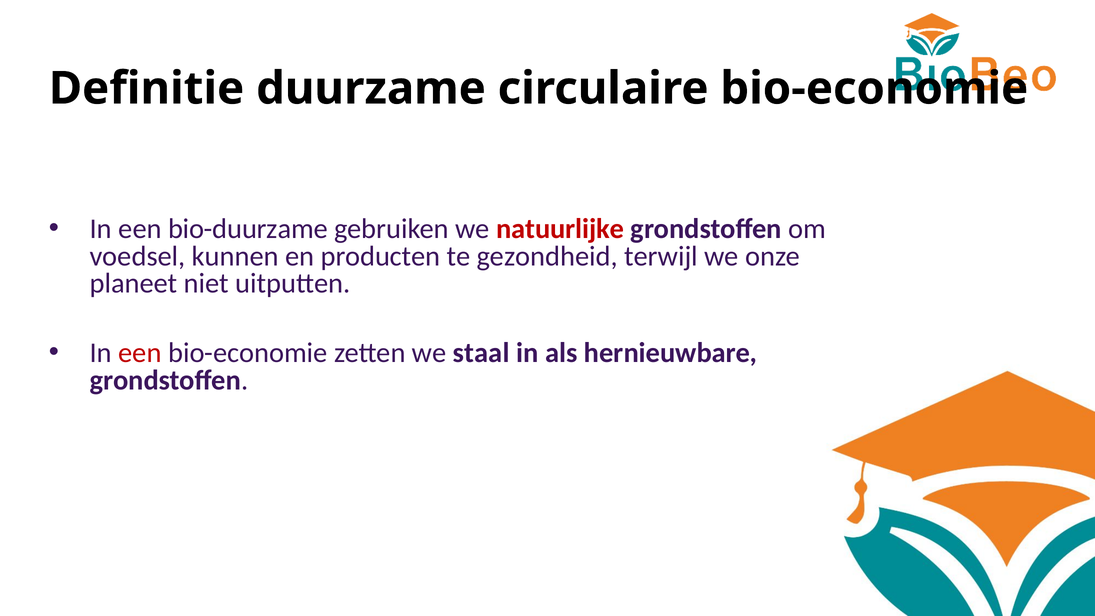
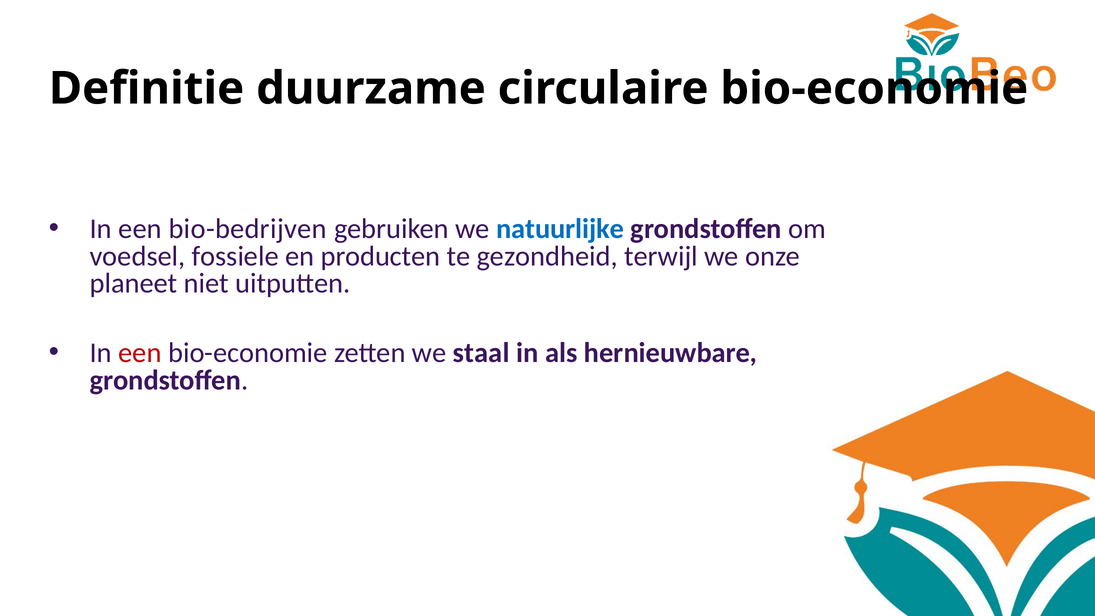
bio-duurzame: bio-duurzame -> bio-bedrijven (248, 229)
natuurlijke colour: red -> blue (560, 229)
kunnen: kunnen -> fossiele (235, 256)
